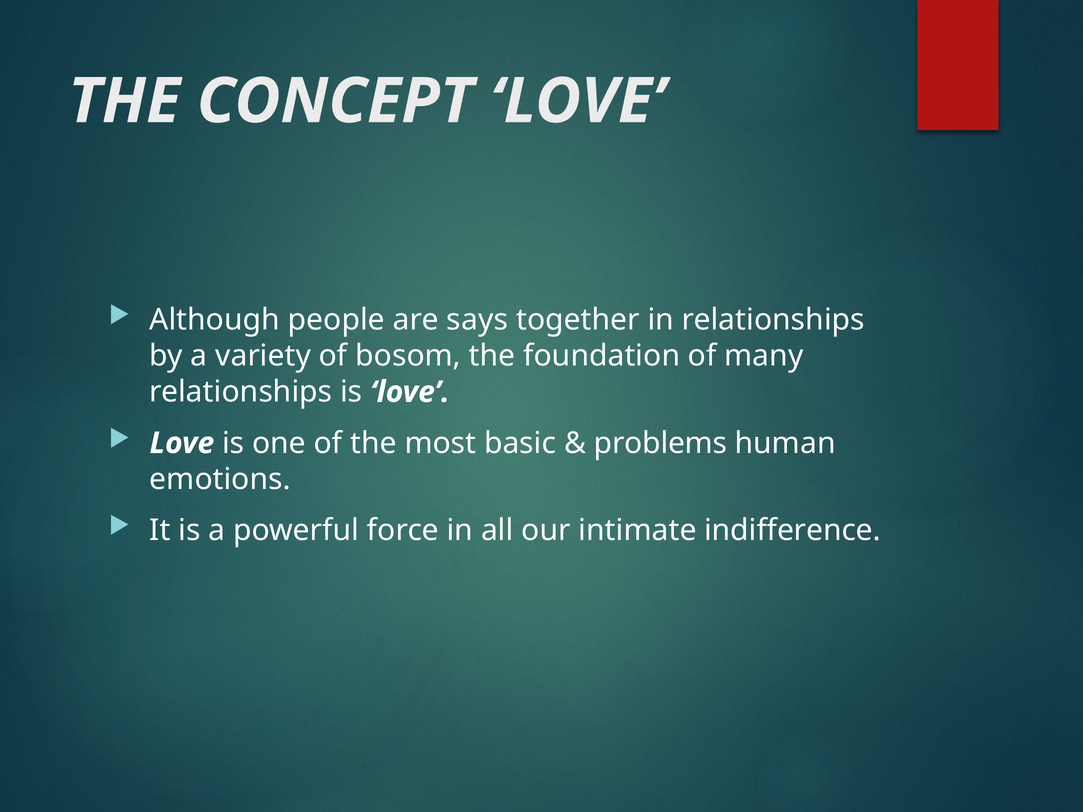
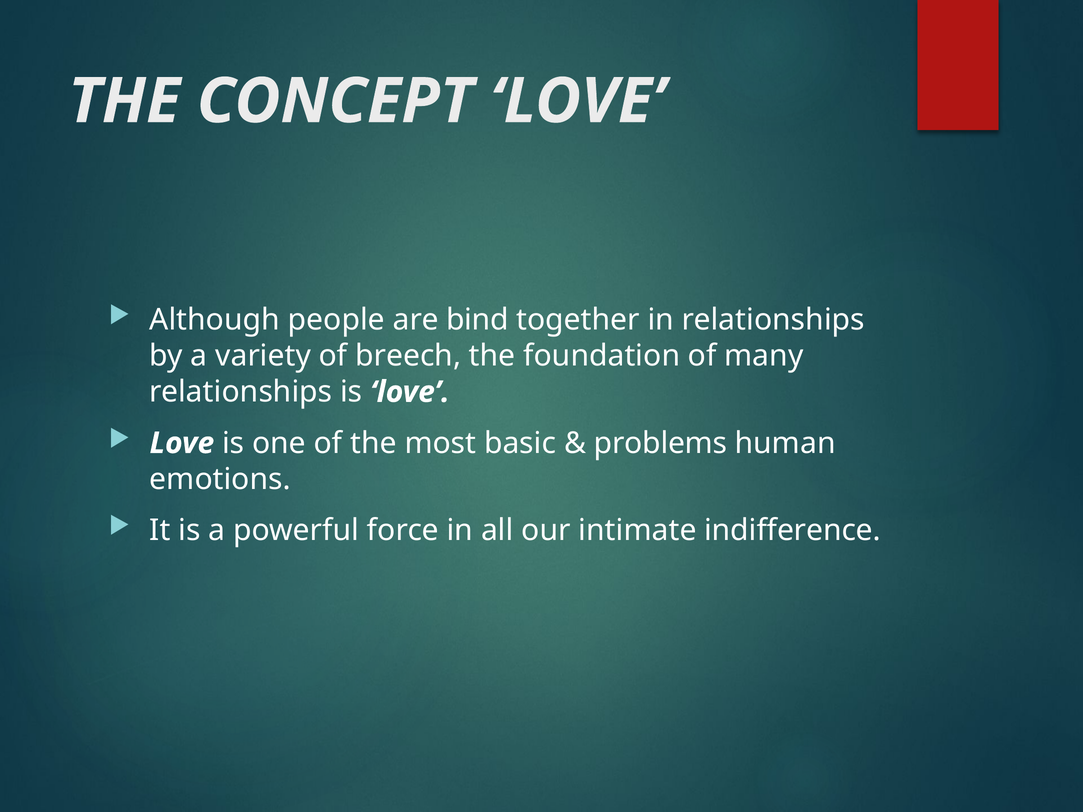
says: says -> bind (478, 320)
bosom: bosom -> breech (408, 356)
